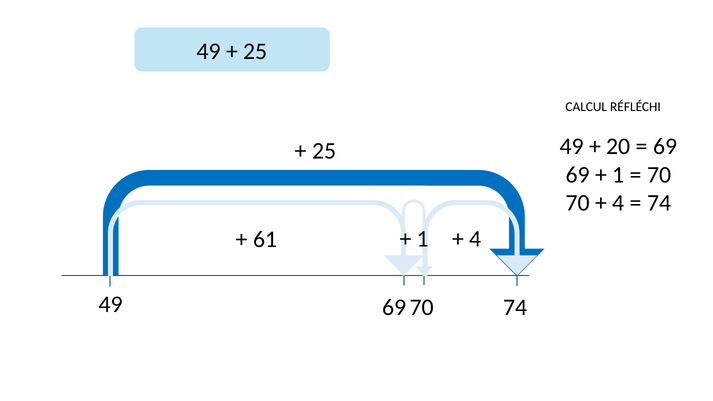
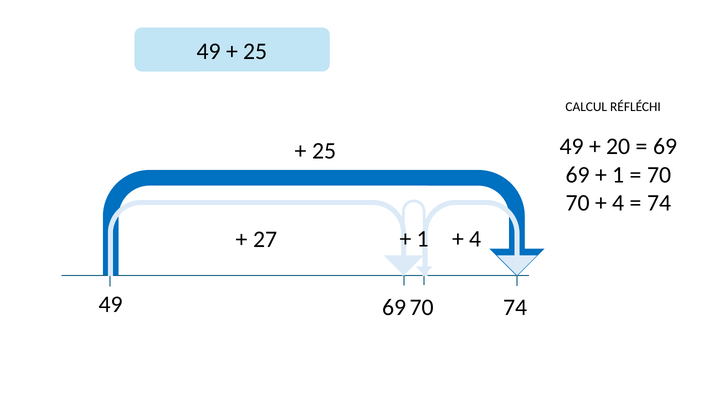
61: 61 -> 27 (265, 239)
